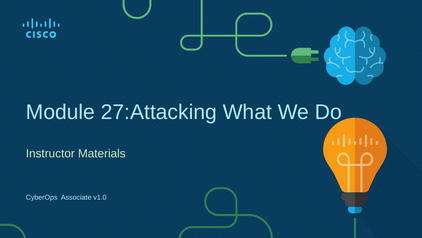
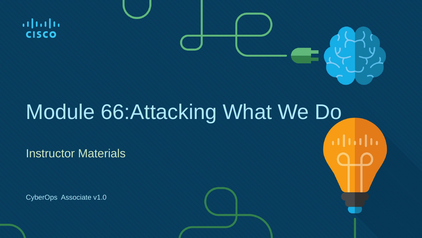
27:Attacking: 27:Attacking -> 66:Attacking (159, 112)
